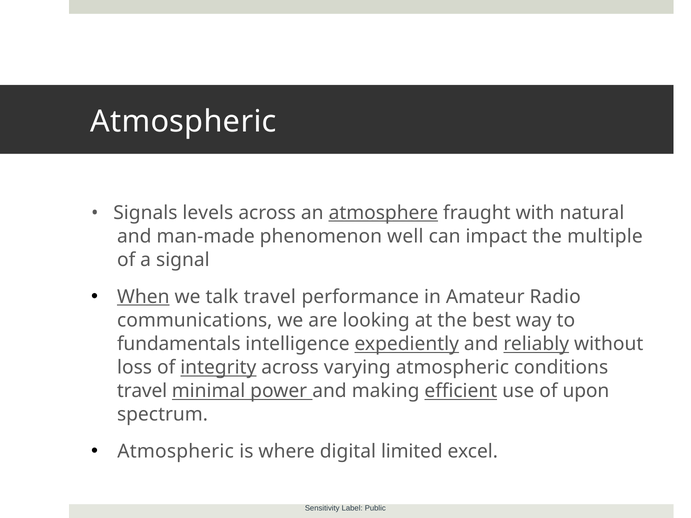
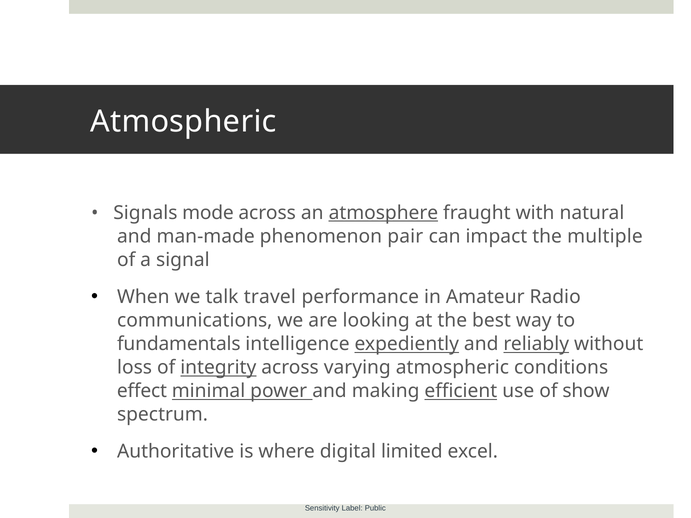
levels: levels -> mode (208, 213)
well: well -> pair (405, 236)
When underline: present -> none (143, 297)
travel: travel -> effect (142, 391)
upon: upon -> show (586, 391)
Atmospheric: Atmospheric -> Authoritative (176, 452)
